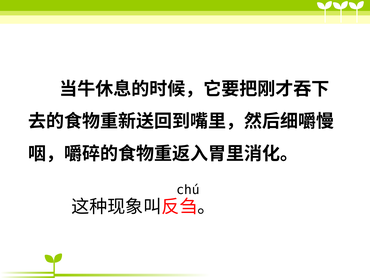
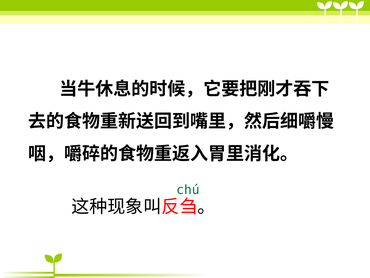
chú colour: black -> green (188, 190)
